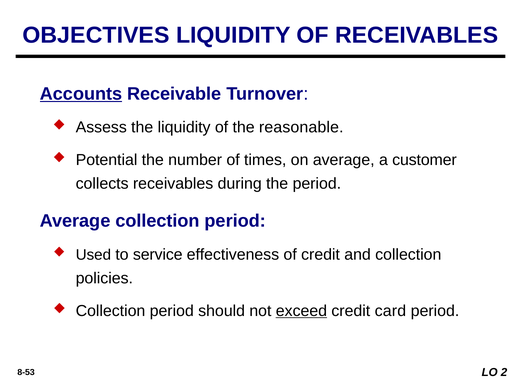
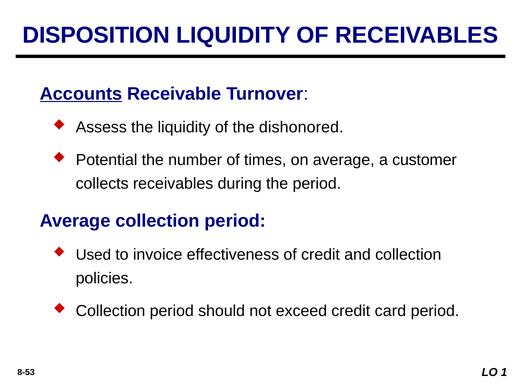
OBJECTIVES: OBJECTIVES -> DISPOSITION (96, 35)
reasonable: reasonable -> dishonored (301, 128)
service: service -> invoice (158, 255)
exceed underline: present -> none (301, 311)
2: 2 -> 1 (504, 373)
